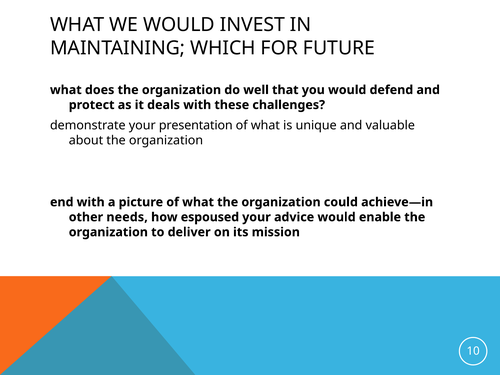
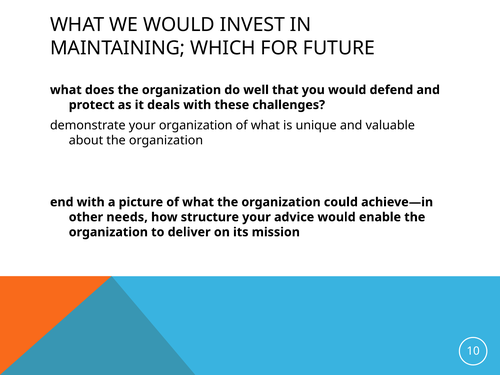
your presentation: presentation -> organization (196, 125)
espoused: espoused -> structure (210, 217)
